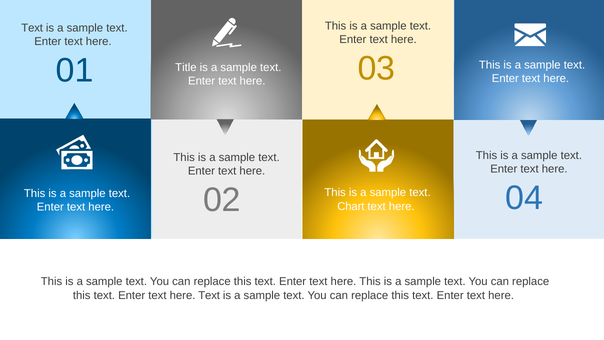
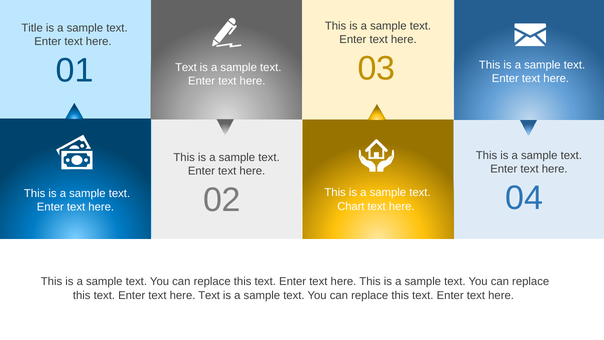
Text: Text -> Title (32, 28)
Title: Title -> Text (186, 67)
